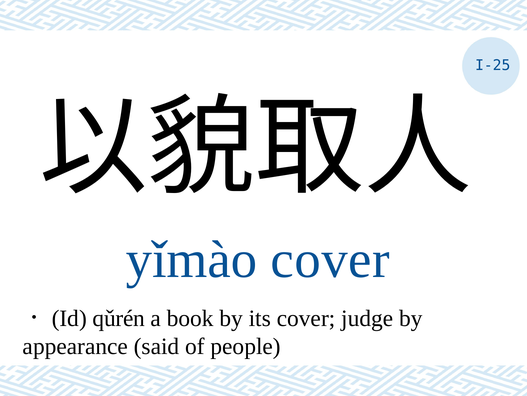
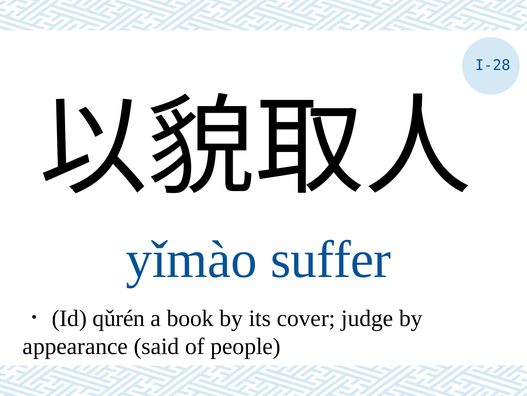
I-25: I-25 -> I-28 (493, 65)
yǐmào cover: cover -> suffer (331, 259)
